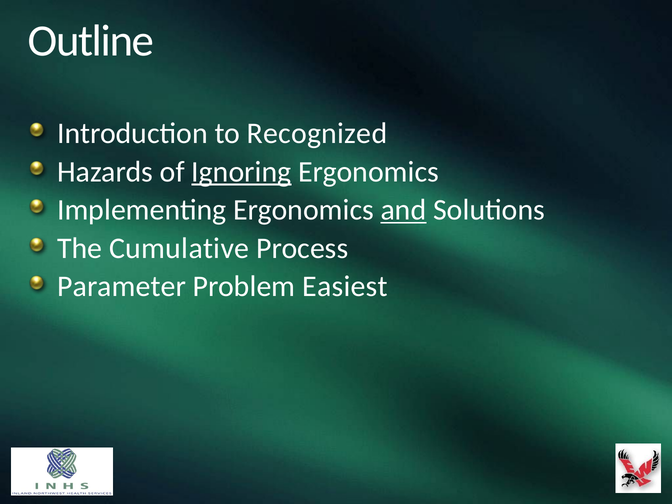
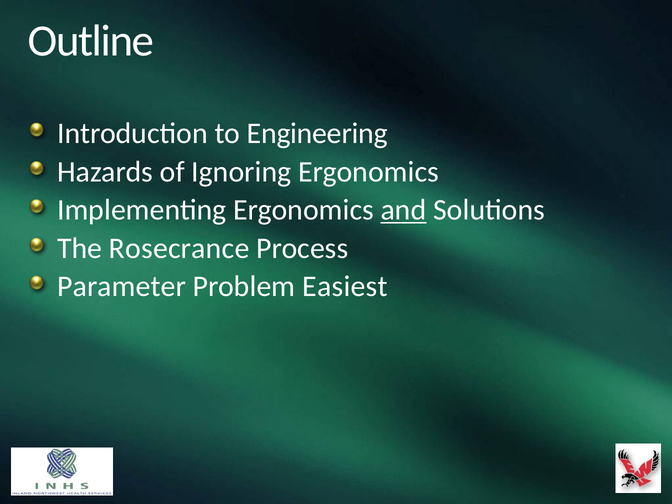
Recognized: Recognized -> Engineering (317, 133)
Ignoring underline: present -> none (241, 172)
Cumulative: Cumulative -> Rosecrance (179, 248)
